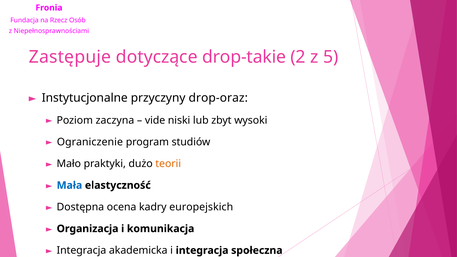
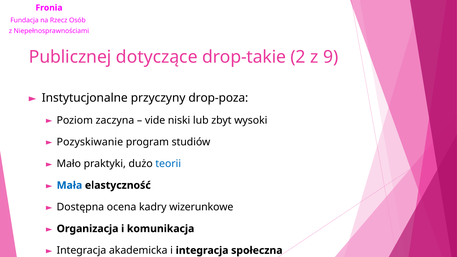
Zastępuje: Zastępuje -> Publicznej (70, 57)
5: 5 -> 9 (331, 57)
drop-oraz: drop-oraz -> drop-poza (218, 98)
Ograniczenie: Ograniczenie -> Pozyskiwanie (90, 142)
teorii colour: orange -> blue (168, 164)
europejskich: europejskich -> wizerunkowe (201, 207)
